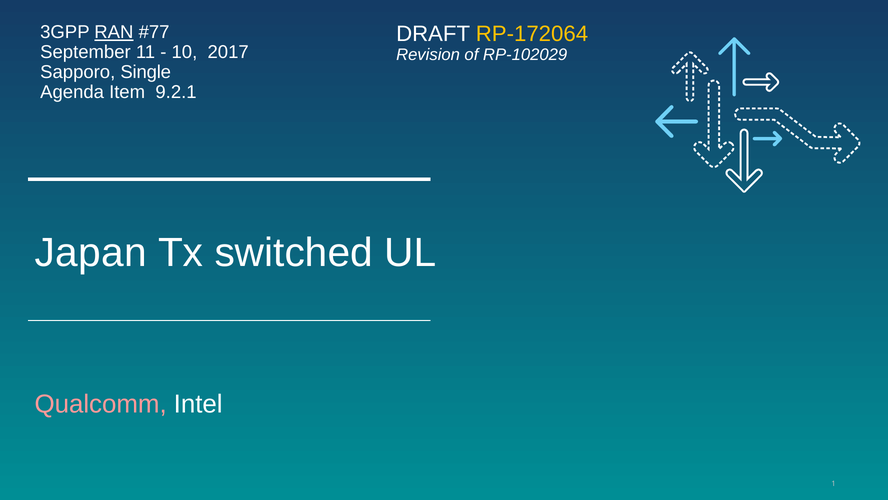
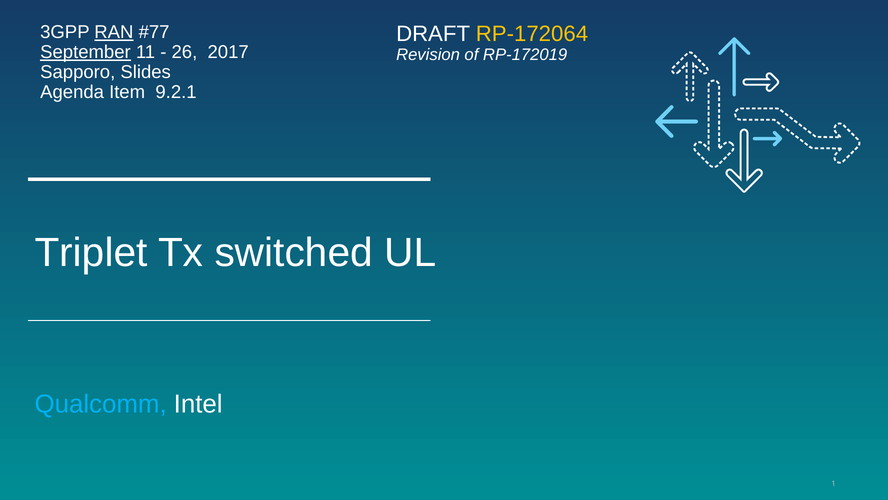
September underline: none -> present (85, 52)
10: 10 -> 26 (184, 52)
RP-102029: RP-102029 -> RP-172019 (525, 55)
Single: Single -> Slides (146, 72)
Japan: Japan -> Triplet (91, 253)
Qualcomm colour: pink -> light blue (101, 404)
